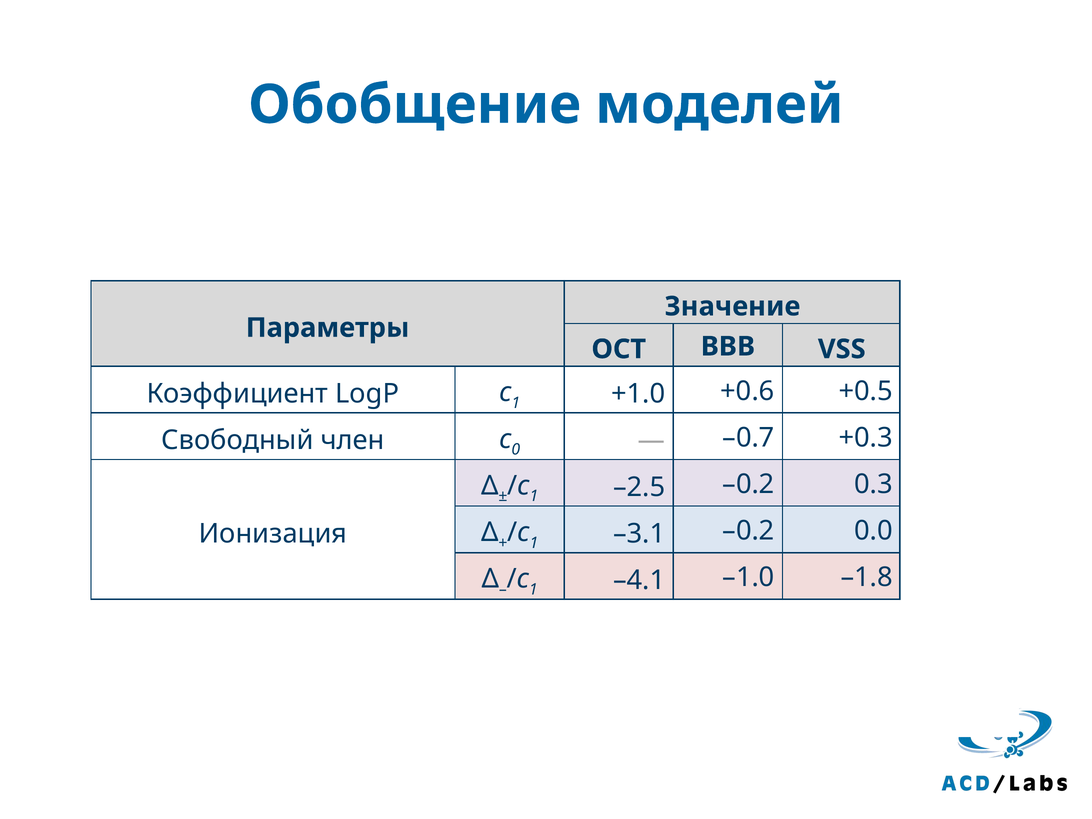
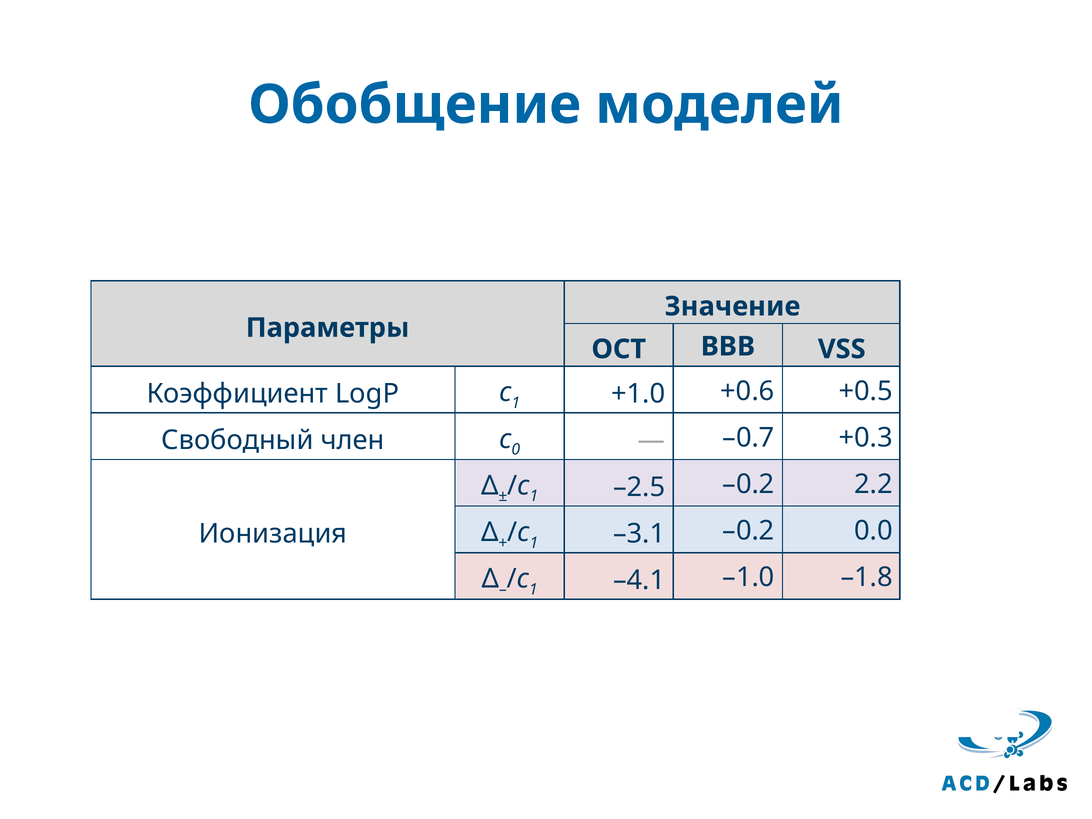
0.3: 0.3 -> 2.2 (874, 484)
